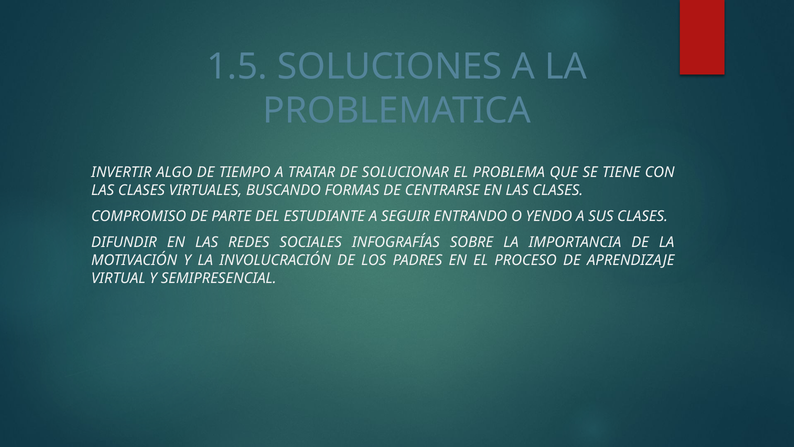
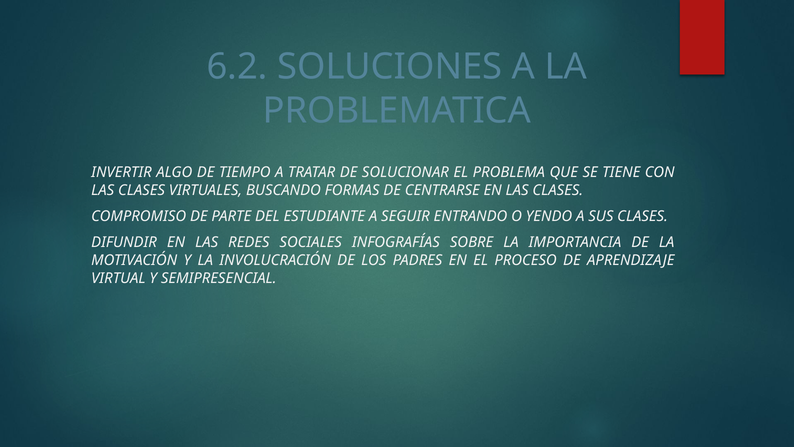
1.5: 1.5 -> 6.2 (237, 67)
